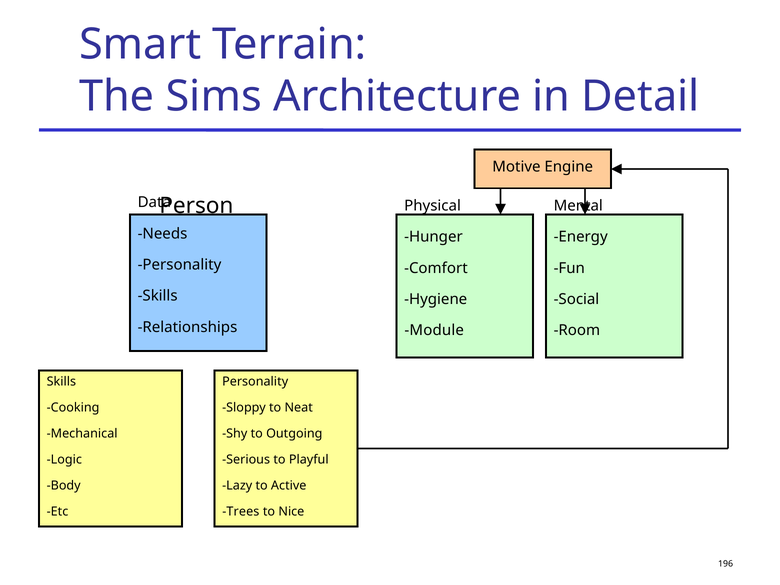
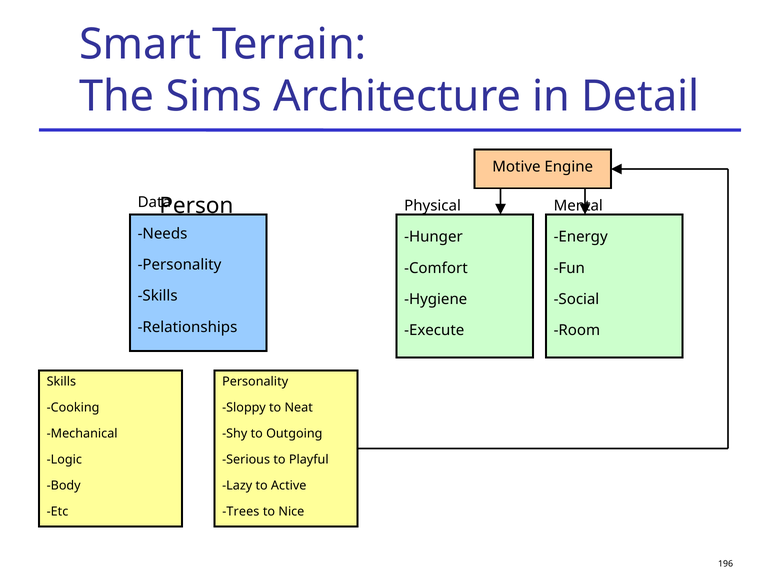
Module: Module -> Execute (434, 330)
